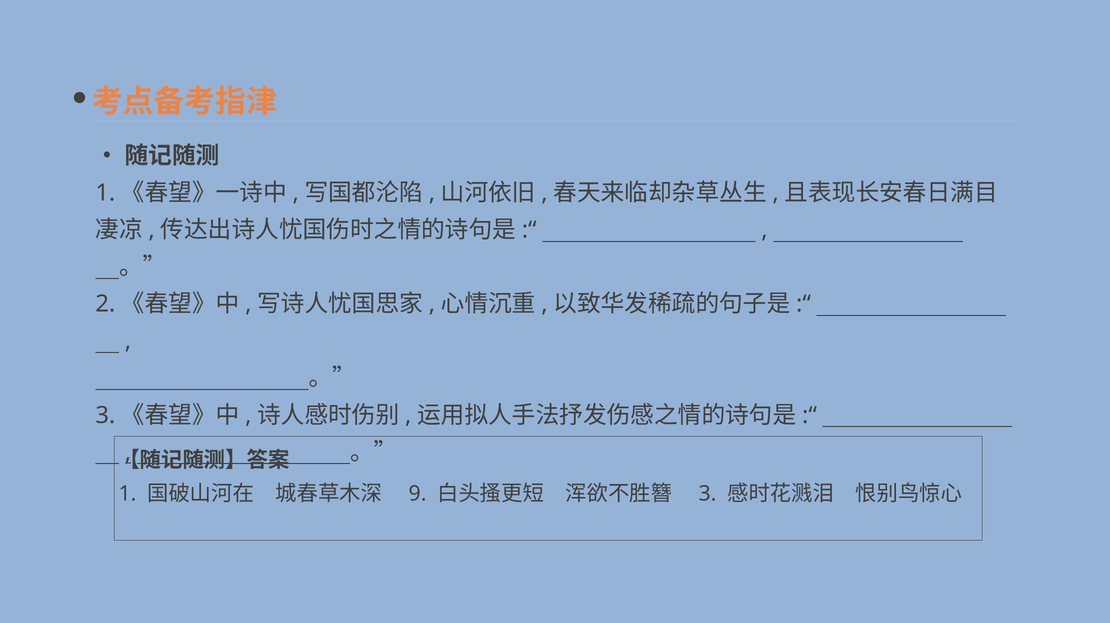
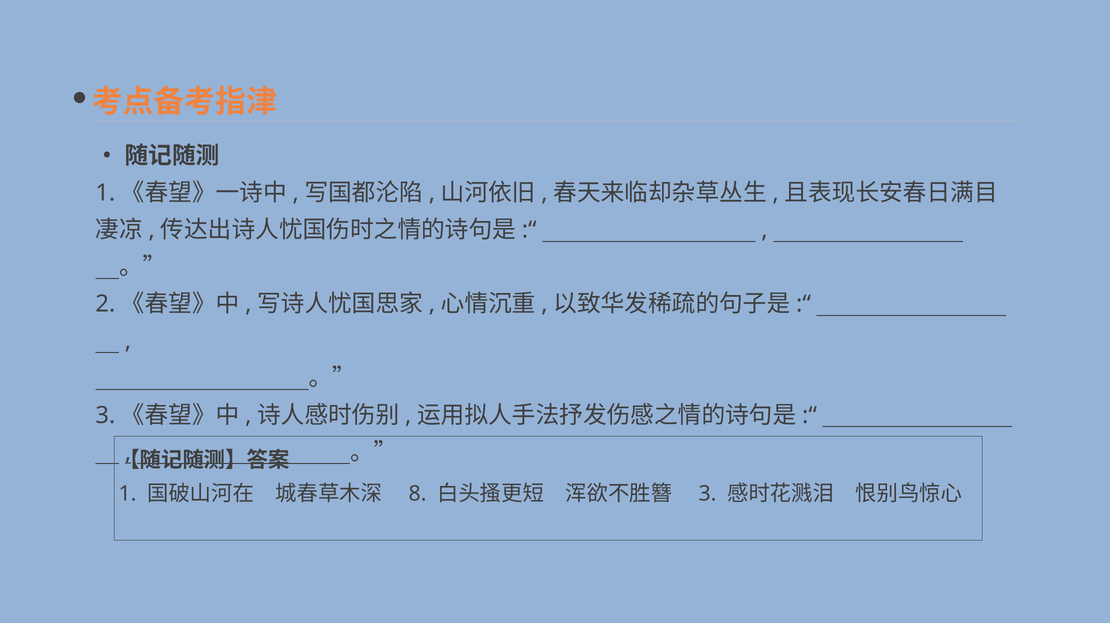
9: 9 -> 8 (418, 493)
